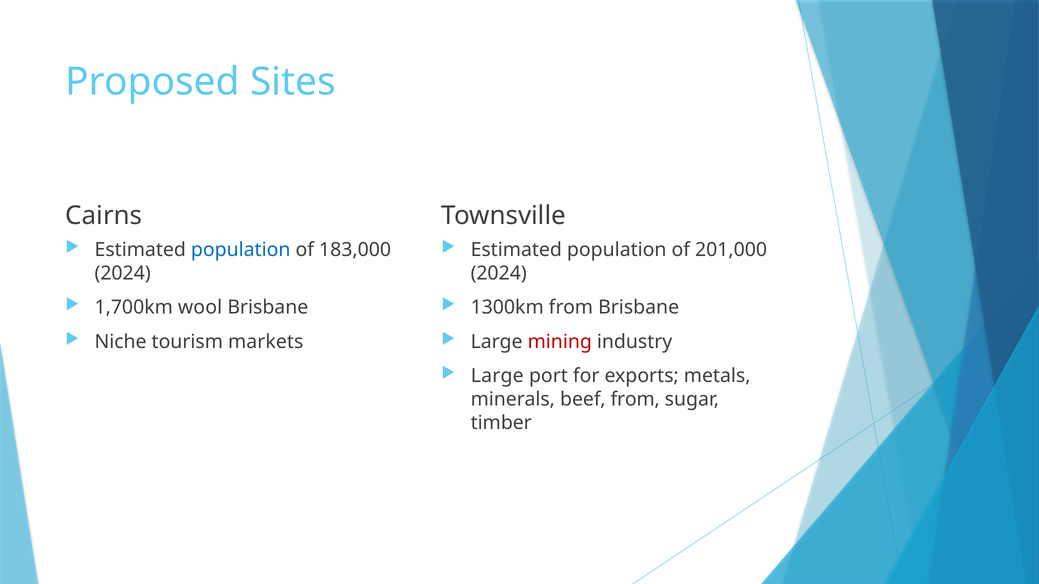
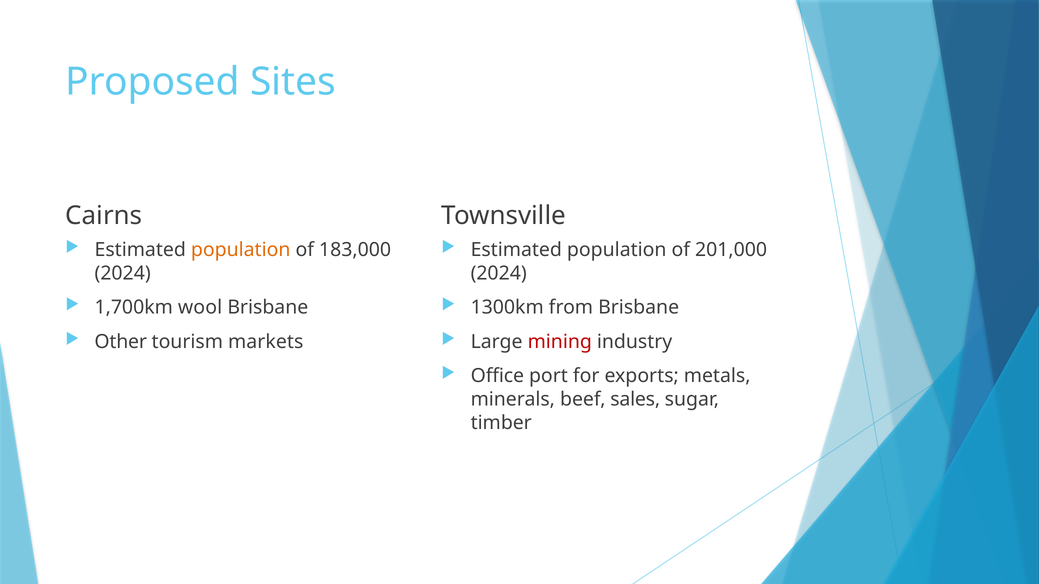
population colour: blue -> orange (241, 250)
Niche: Niche -> Other (121, 342)
Large: Large -> Office (497, 376)
beef from: from -> sales (635, 400)
